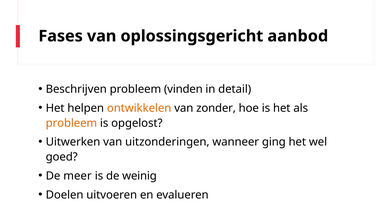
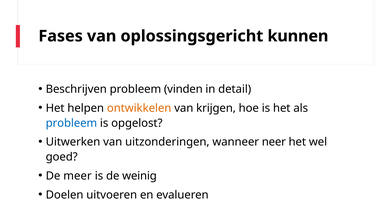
aanbod: aanbod -> kunnen (298, 36)
zonder: zonder -> krijgen (216, 108)
probleem colour: orange -> blue (71, 123)
ging: ging -> neer (274, 142)
